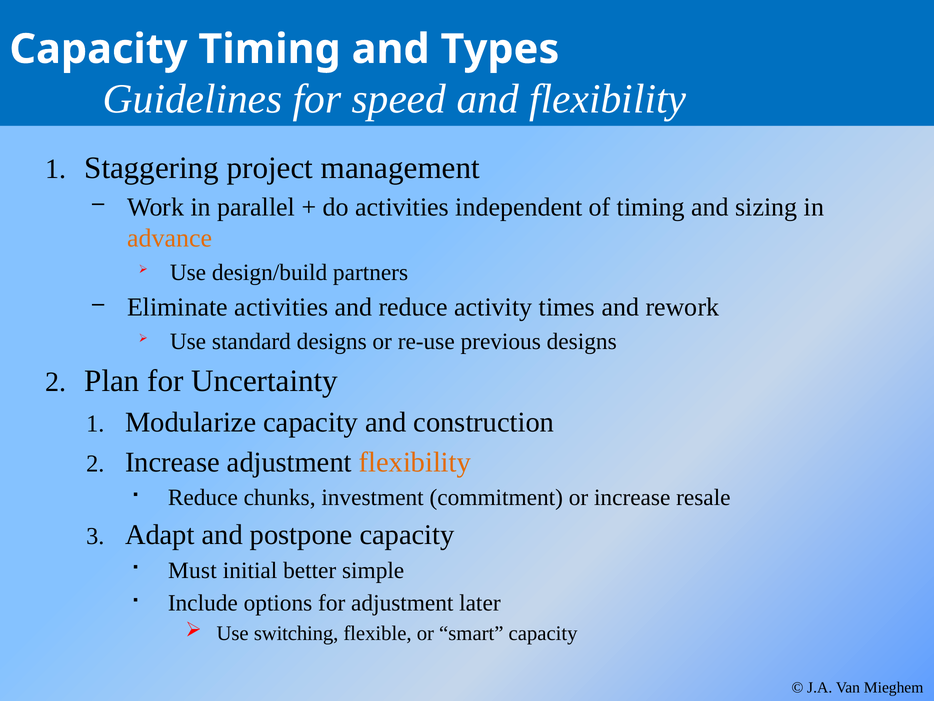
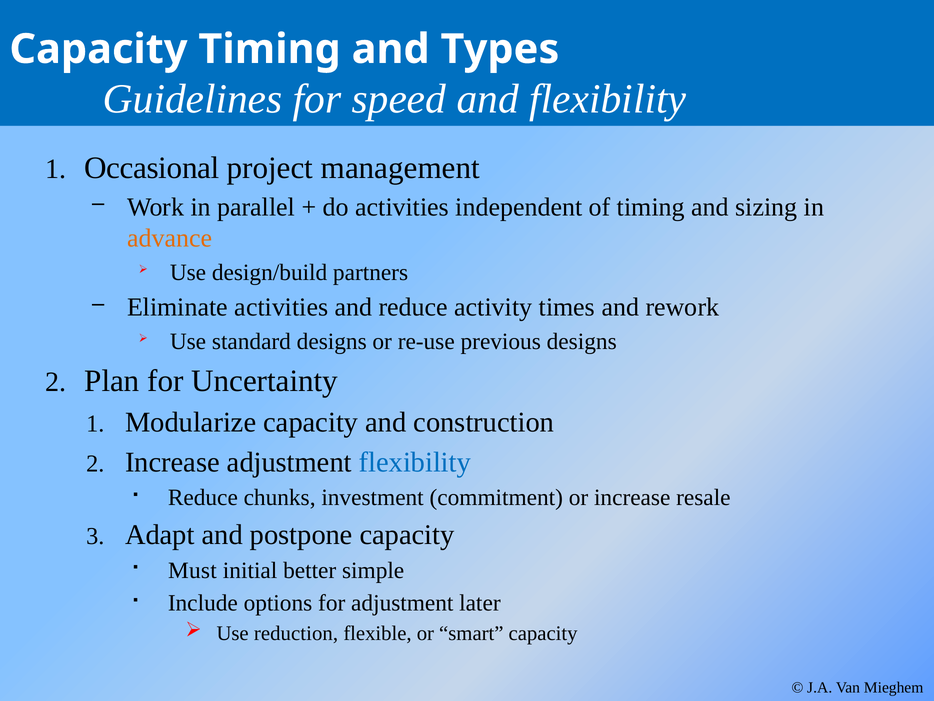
Staggering: Staggering -> Occasional (152, 168)
flexibility colour: orange -> blue (415, 462)
switching: switching -> reduction (296, 633)
